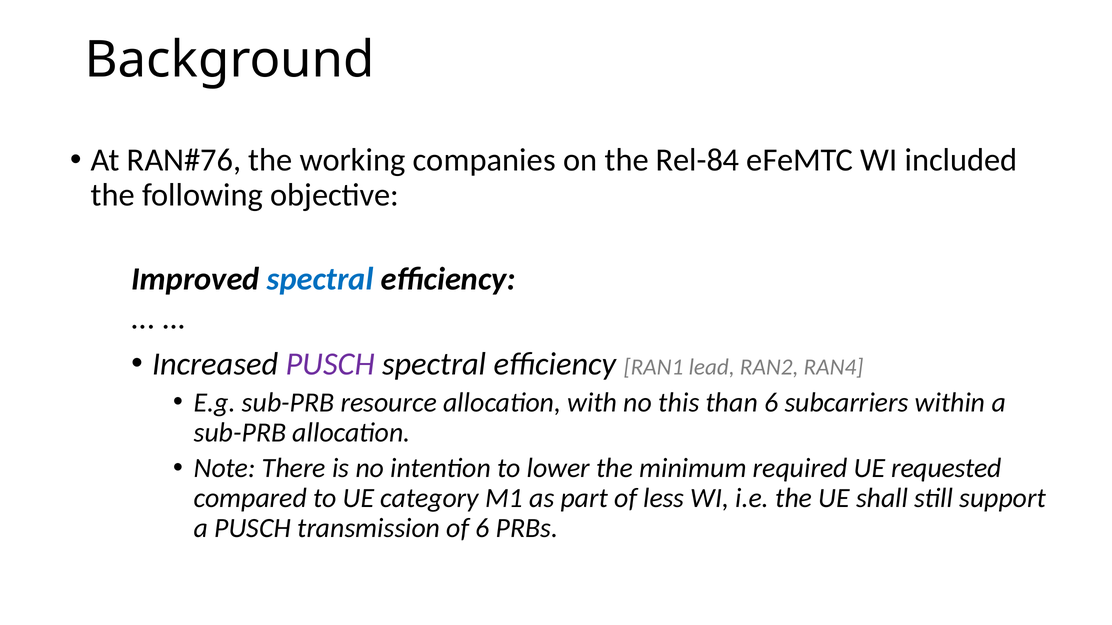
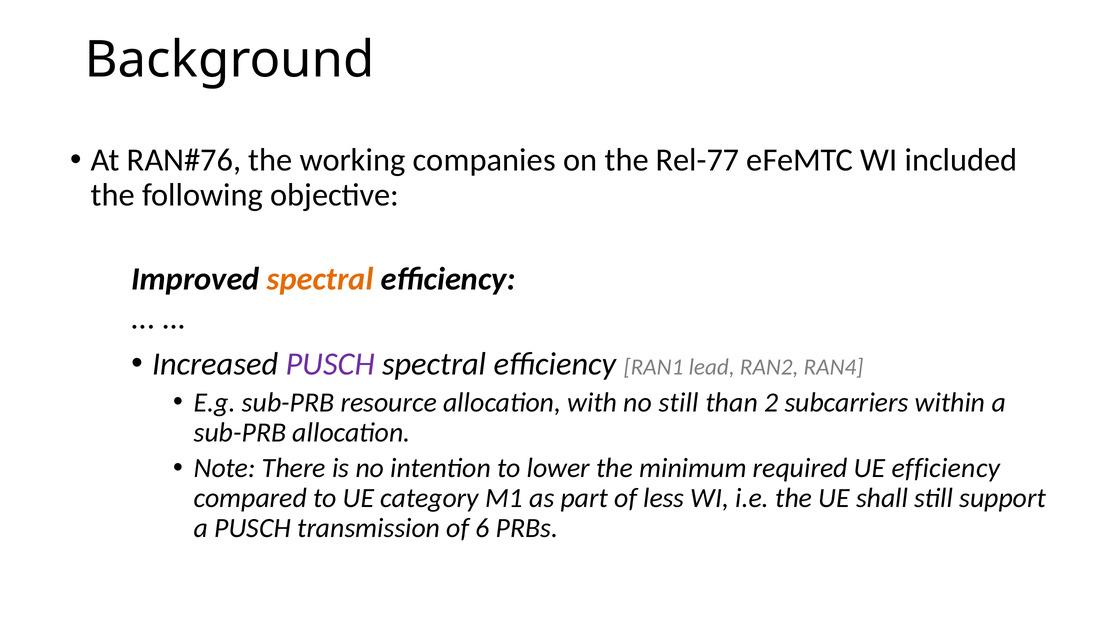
Rel-84: Rel-84 -> Rel-77 (698, 160)
spectral colour: blue -> orange (320, 279)
no this: this -> still (679, 403)
than 6: 6 -> 2 (771, 403)
UE requested: requested -> efficiency (946, 468)
